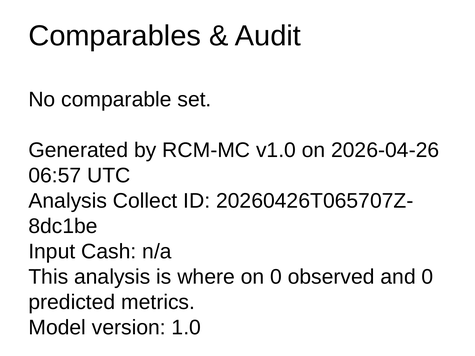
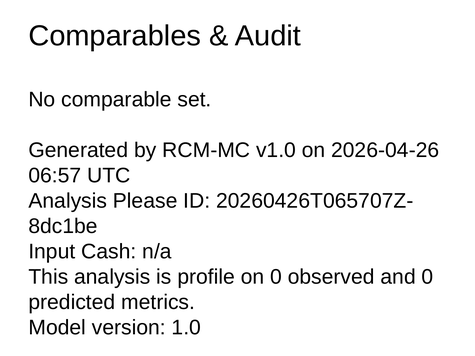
Collect: Collect -> Please (145, 201)
where: where -> profile (206, 277)
